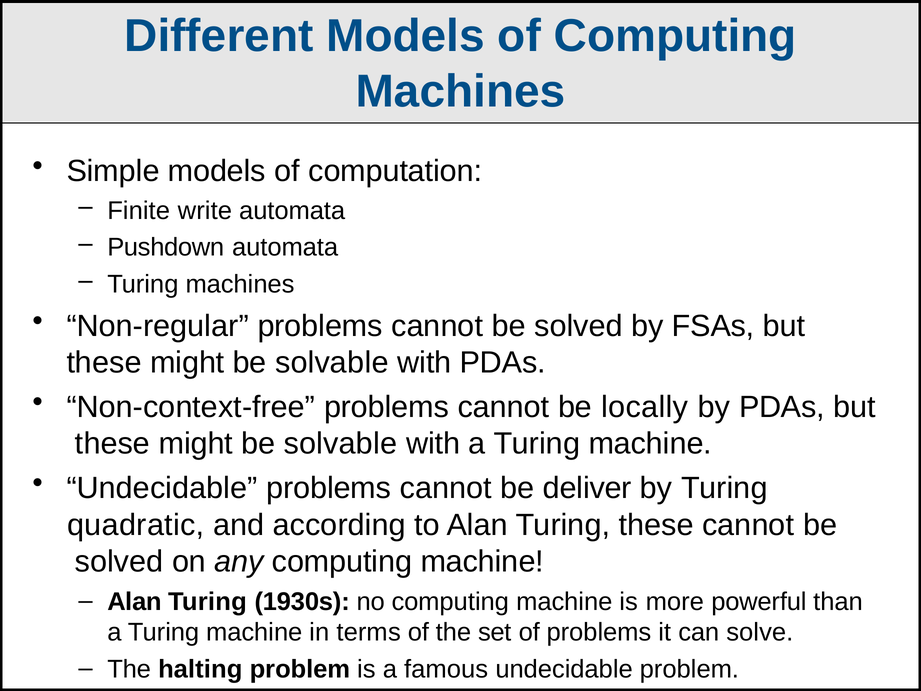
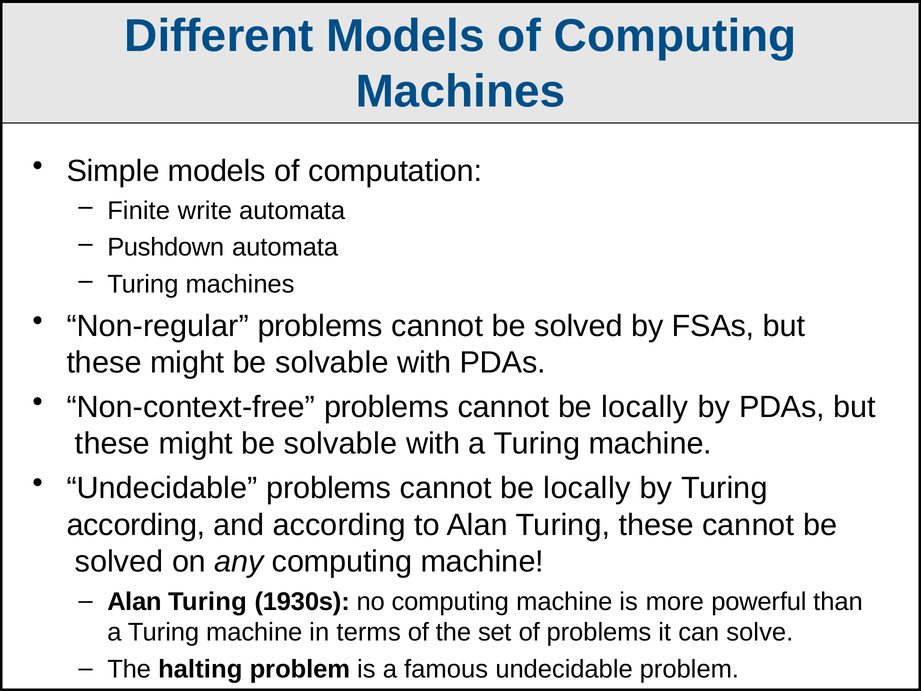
deliver: deliver -> locally (587, 488)
quadratic: quadratic -> according (136, 525)
